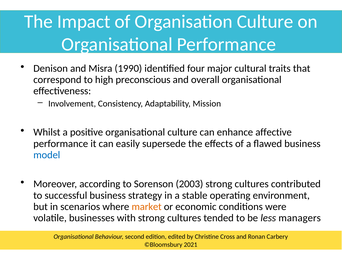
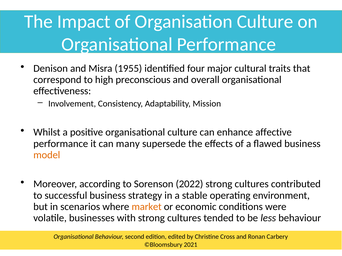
1990: 1990 -> 1955 (128, 69)
easily: easily -> many (128, 144)
model colour: blue -> orange (47, 155)
2003: 2003 -> 2022 (189, 184)
less managers: managers -> behaviour (300, 218)
